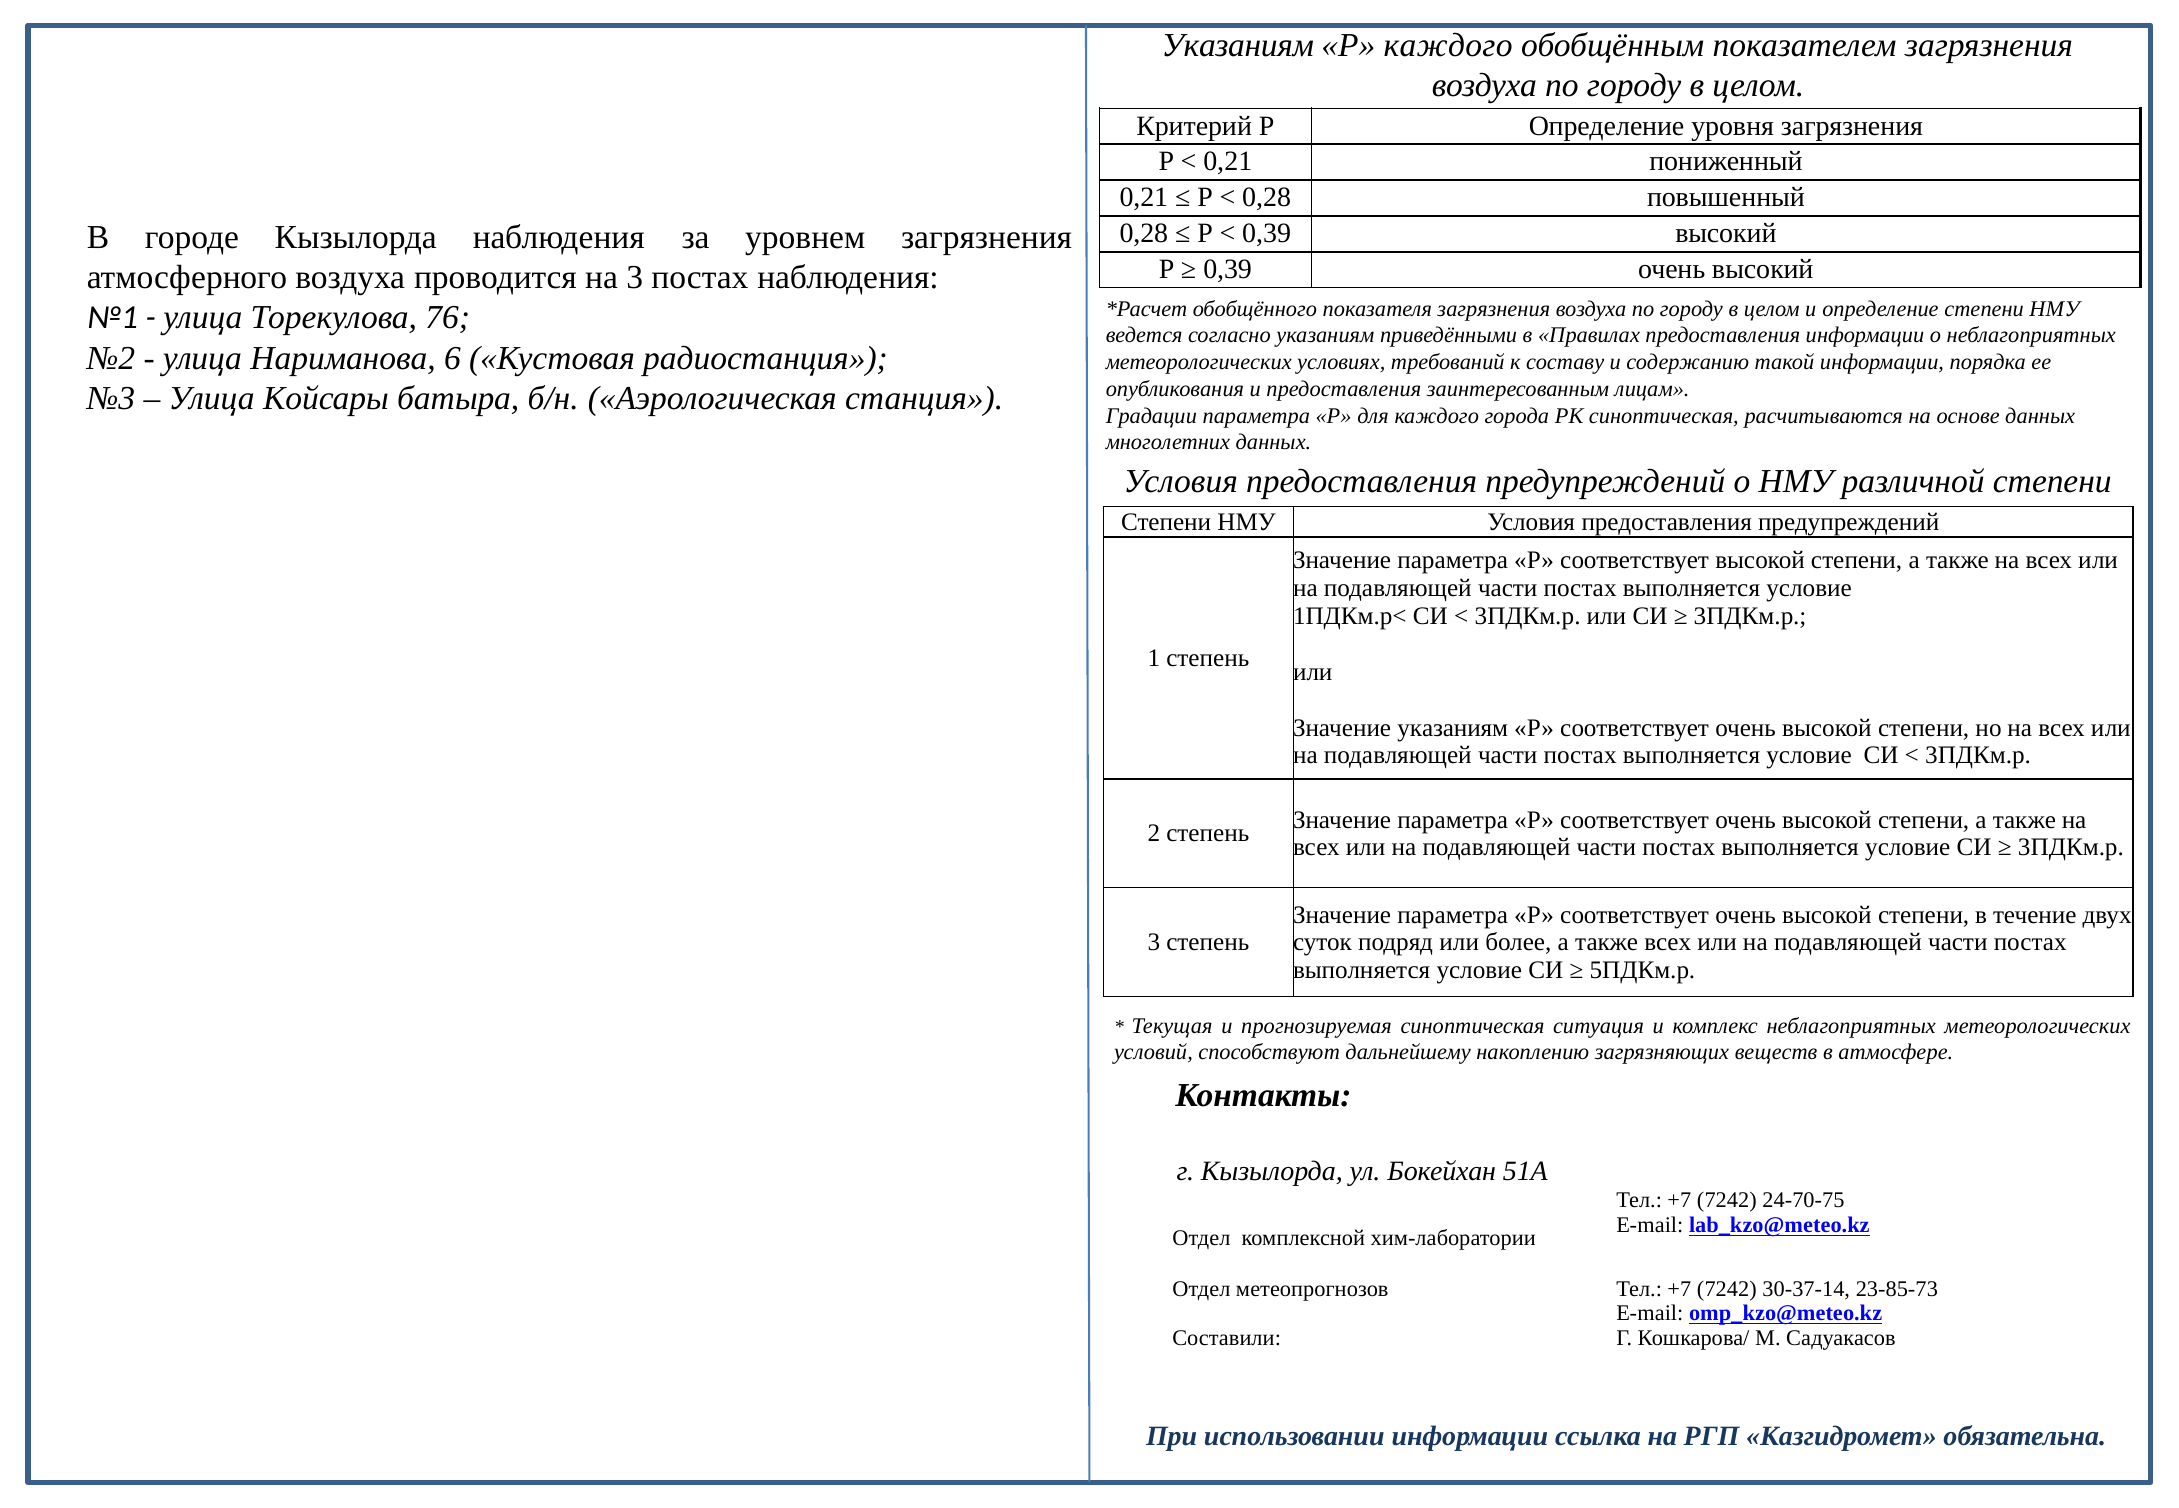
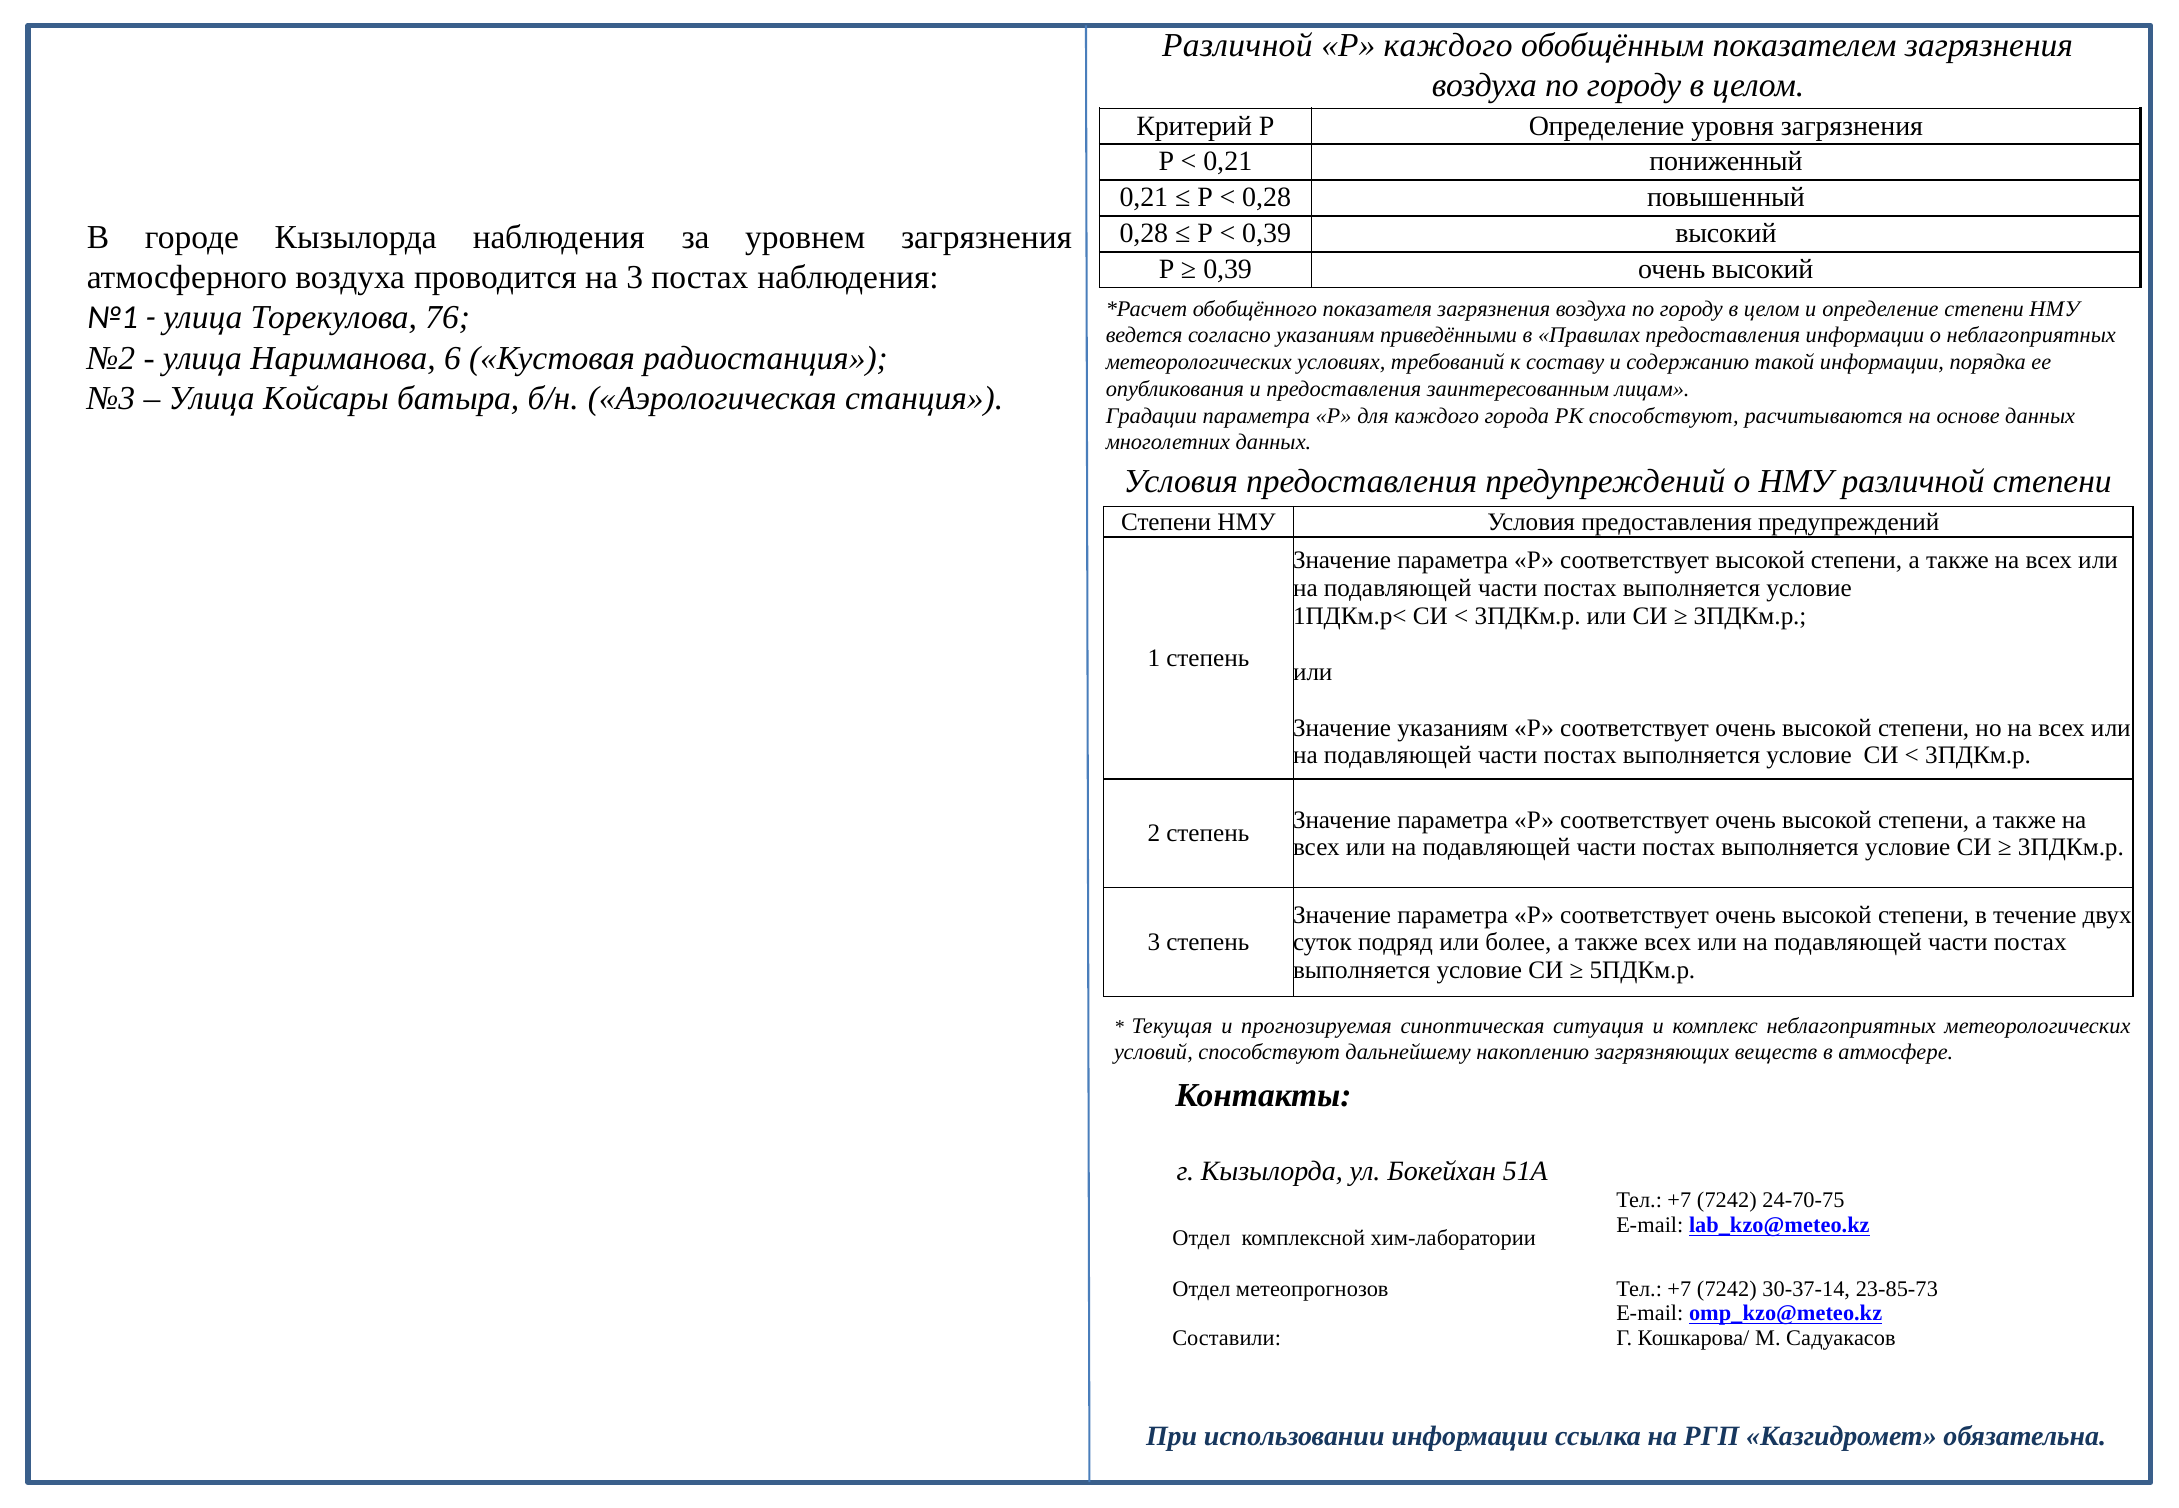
Указаниям: Указаниям -> Различной (1237, 45)
РК синоптическая: синоптическая -> способствуют (1664, 416)
